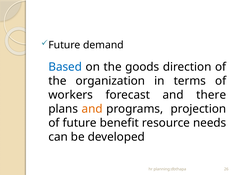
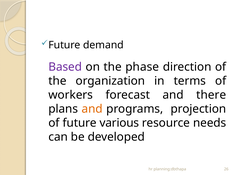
Based colour: blue -> purple (65, 67)
goods: goods -> phase (142, 67)
benefit: benefit -> various (119, 123)
